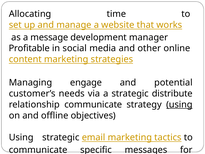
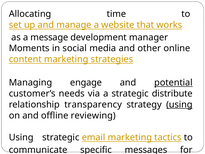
Profitable: Profitable -> Moments (29, 48)
potential underline: none -> present (173, 83)
relationship communicate: communicate -> transparency (93, 104)
objectives: objectives -> reviewing (93, 115)
